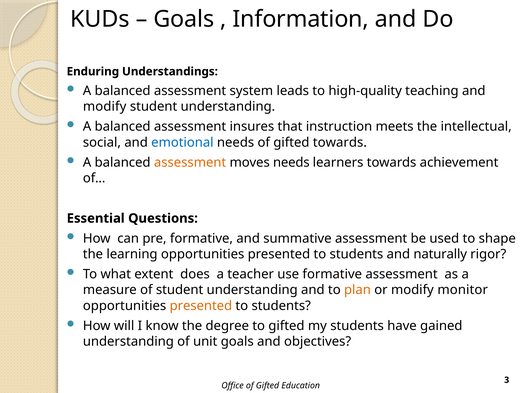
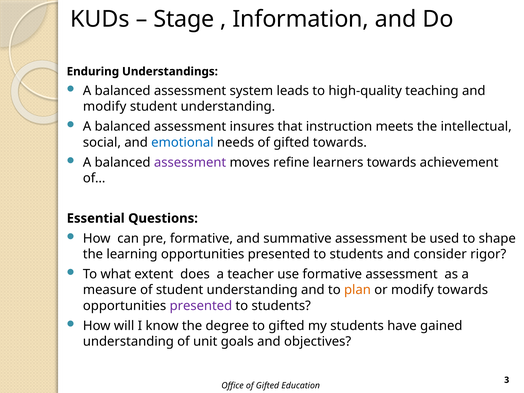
Goals: Goals -> Stage (184, 19)
assessment colour: orange -> purple (190, 162)
moves needs: needs -> refine (291, 162)
naturally: naturally -> consider (440, 254)
modify monitor: monitor -> towards (463, 290)
presented colour: orange -> purple (201, 306)
